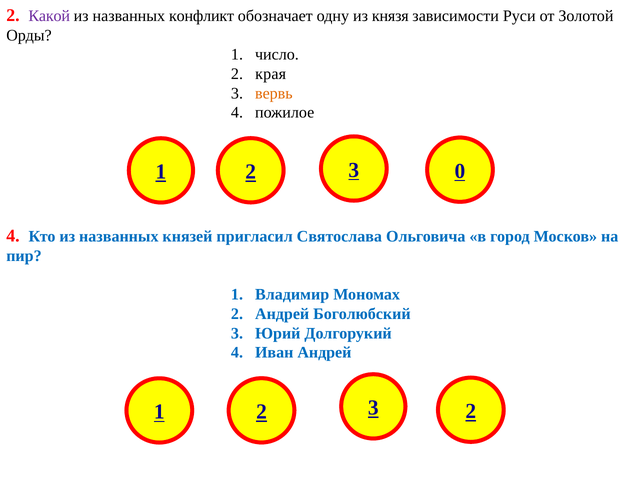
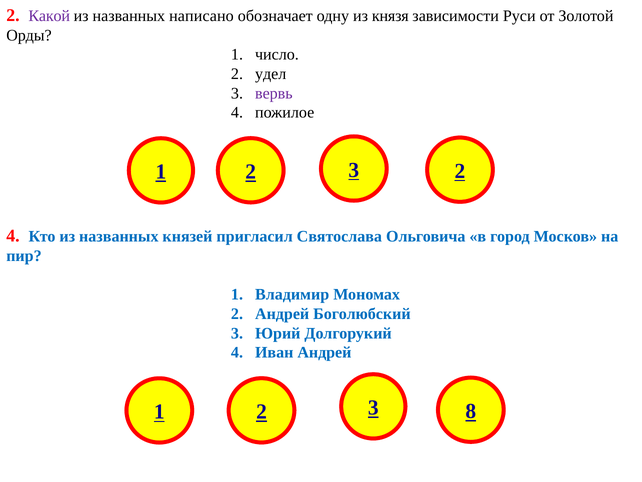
конфликт: конфликт -> написано (201, 16)
края: края -> удел (271, 74)
вервь colour: orange -> purple (274, 93)
2 0: 0 -> 2 (460, 171)
2 2: 2 -> 8 (471, 411)
